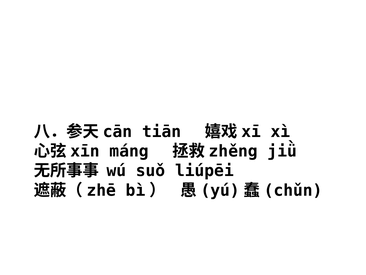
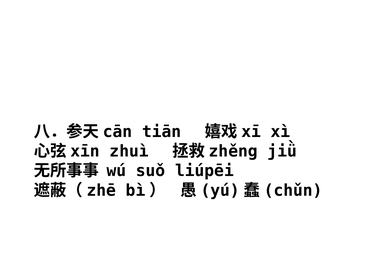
máng: máng -> zhuì (129, 151)
